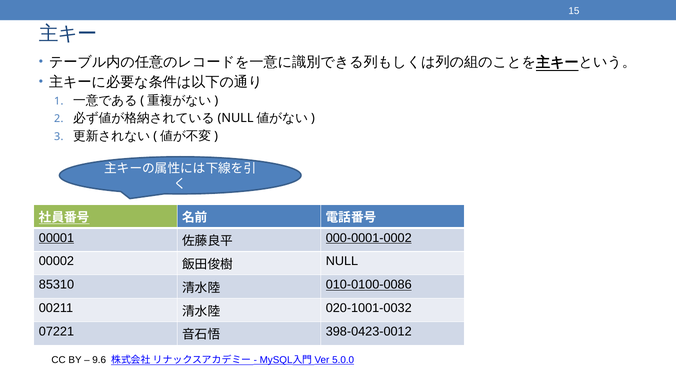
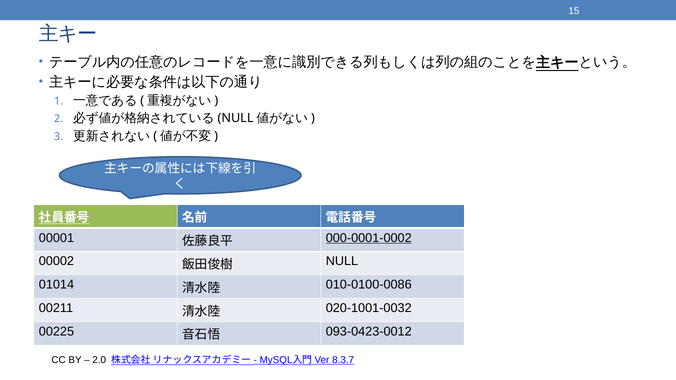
00001 underline: present -> none (56, 238)
85310: 85310 -> 01014 (56, 285)
010-0100-0086 underline: present -> none (369, 285)
07221: 07221 -> 00225 (56, 332)
398-0423-0012: 398-0423-0012 -> 093-0423-0012 (369, 332)
9.6: 9.6 -> 2.0 (99, 360)
5.0.0: 5.0.0 -> 8.3.7 (343, 360)
